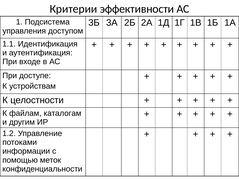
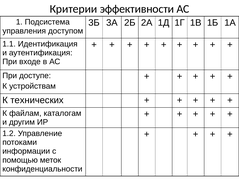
целостности: целостности -> технических (37, 100)
